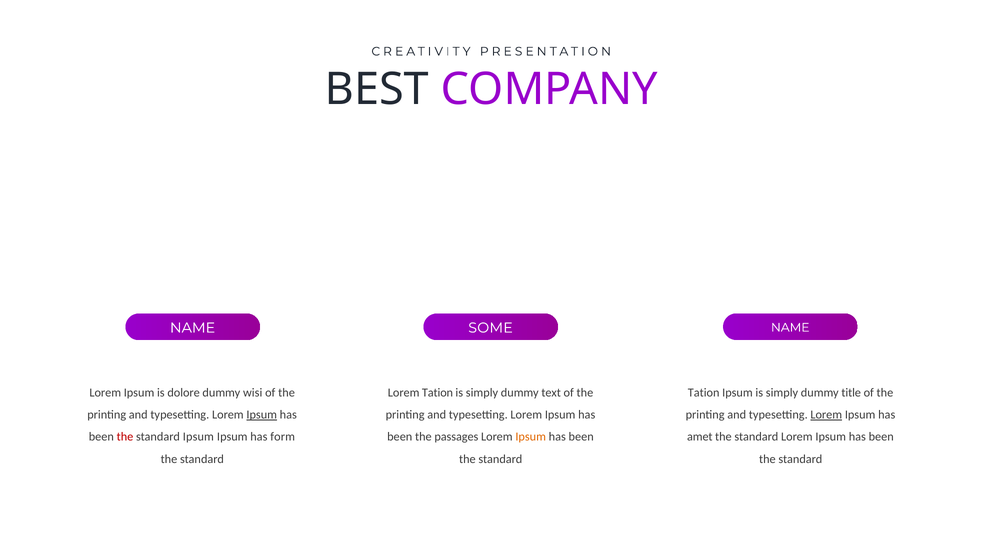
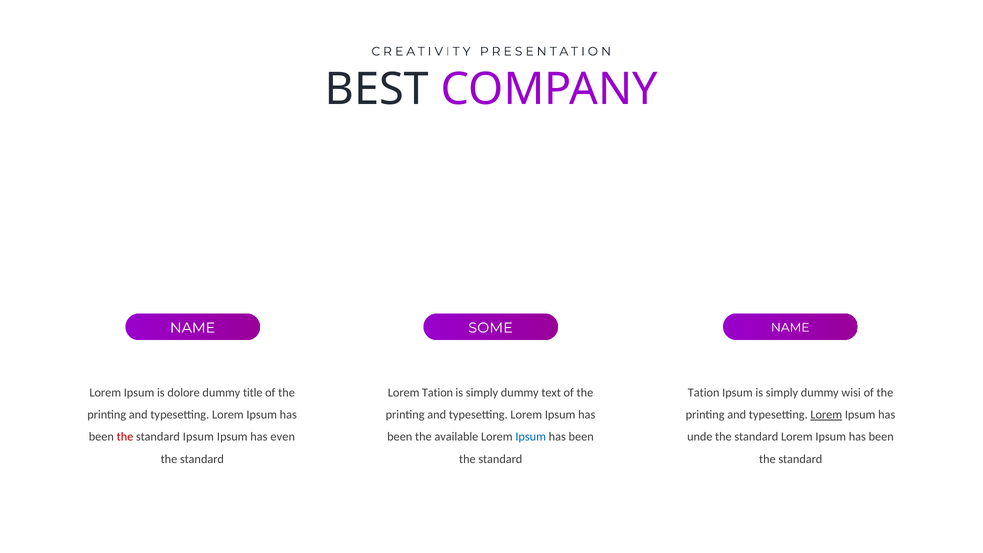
wisi: wisi -> title (253, 393)
title: title -> wisi (851, 393)
Ipsum underline: present -> none (262, 415)
form: form -> even (283, 437)
passages: passages -> available (456, 437)
Ipsum colour: orange -> blue (531, 437)
amet: amet -> unde (700, 437)
